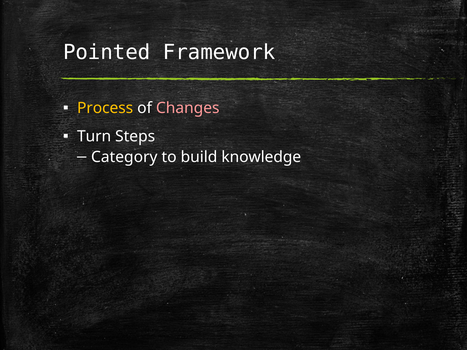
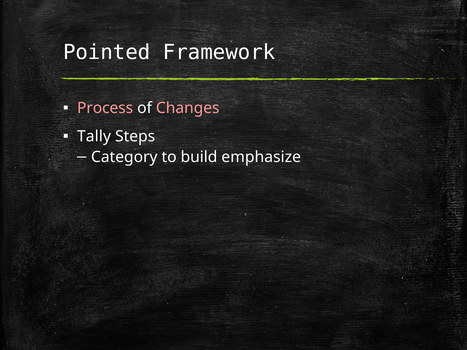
Process colour: yellow -> pink (105, 108)
Turn: Turn -> Tally (94, 136)
knowledge: knowledge -> emphasize (261, 157)
